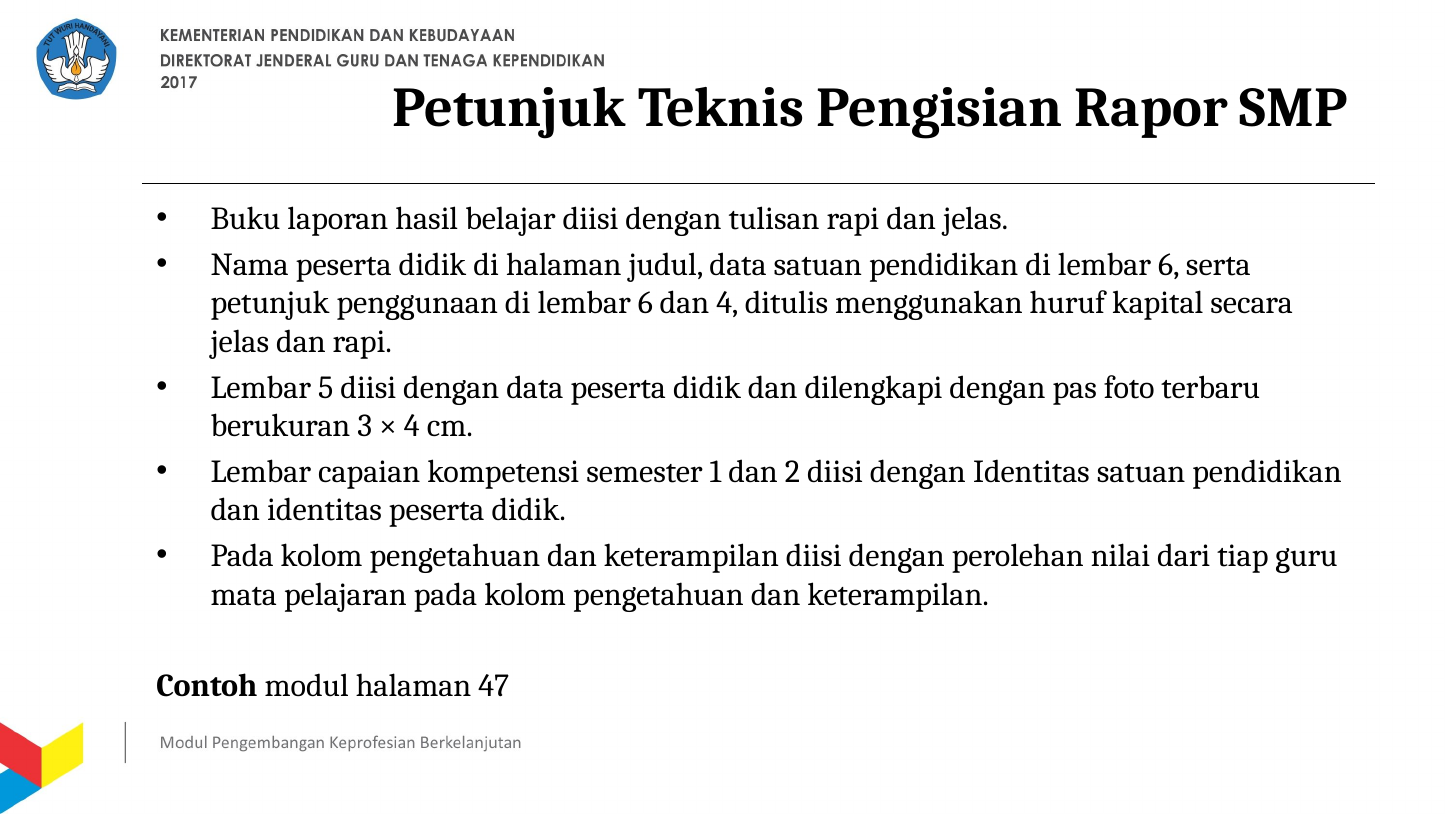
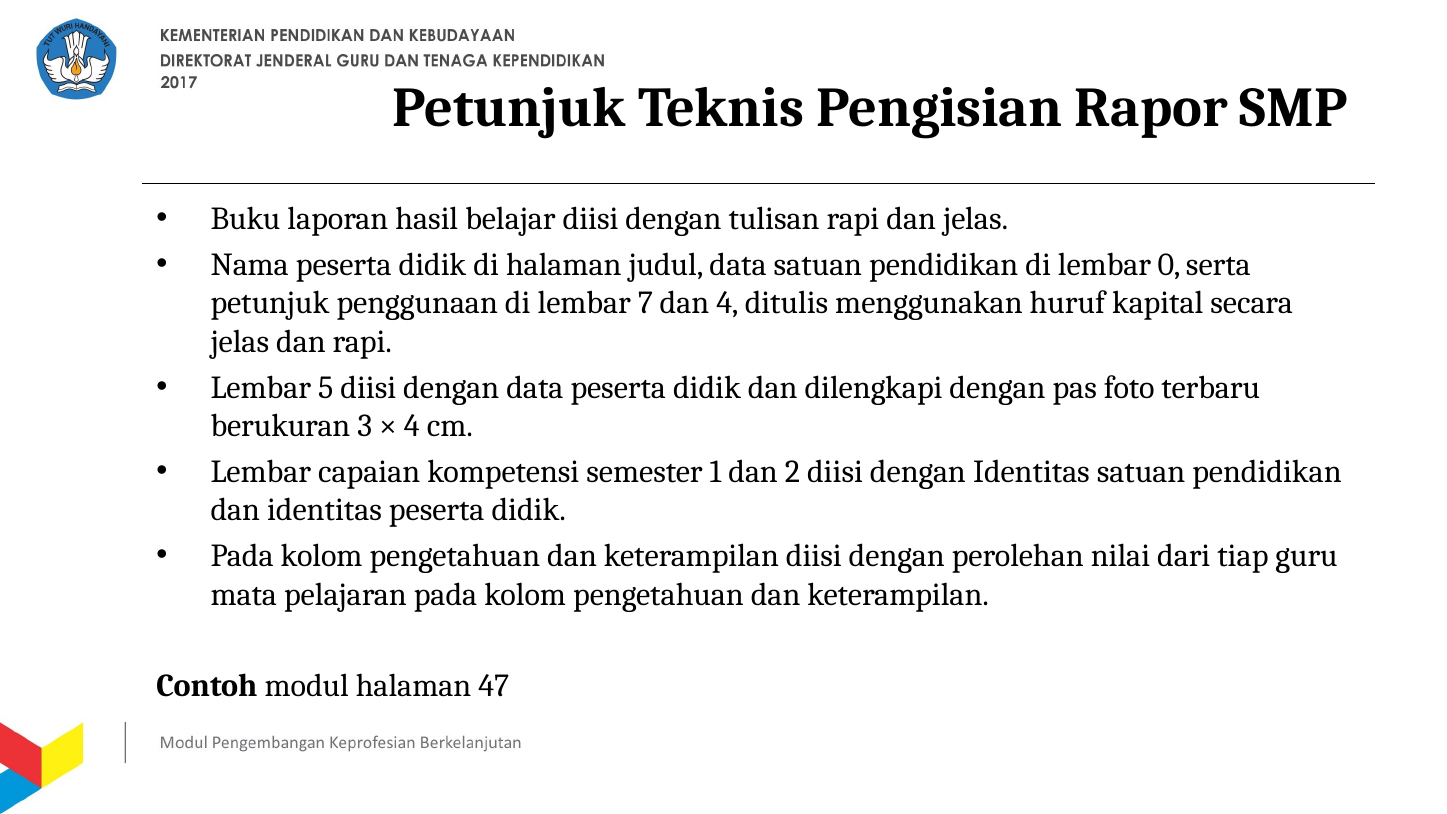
pendidikan di lembar 6: 6 -> 0 (1169, 264)
penggunaan di lembar 6: 6 -> 7 (645, 303)
